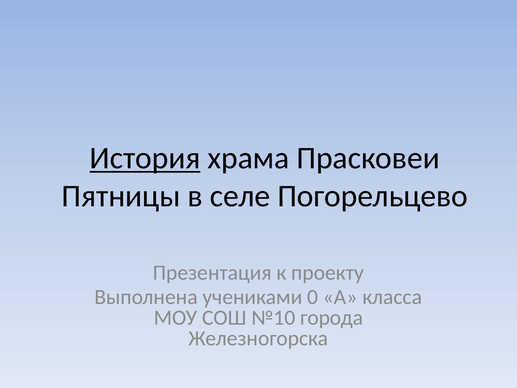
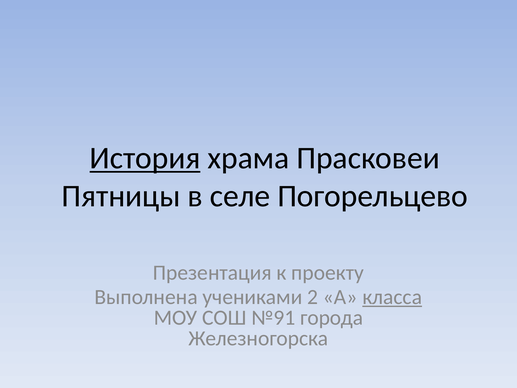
0: 0 -> 2 (313, 297)
класса underline: none -> present (392, 297)
№10: №10 -> №91 (273, 318)
